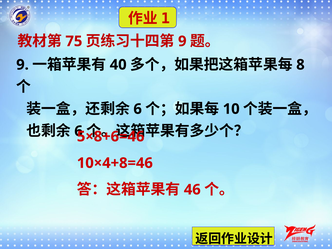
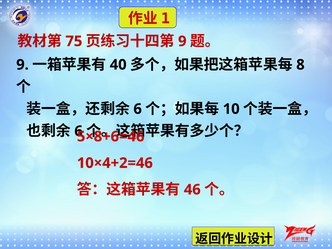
10×4+8=46: 10×4+8=46 -> 10×4+2=46 (115, 163)
